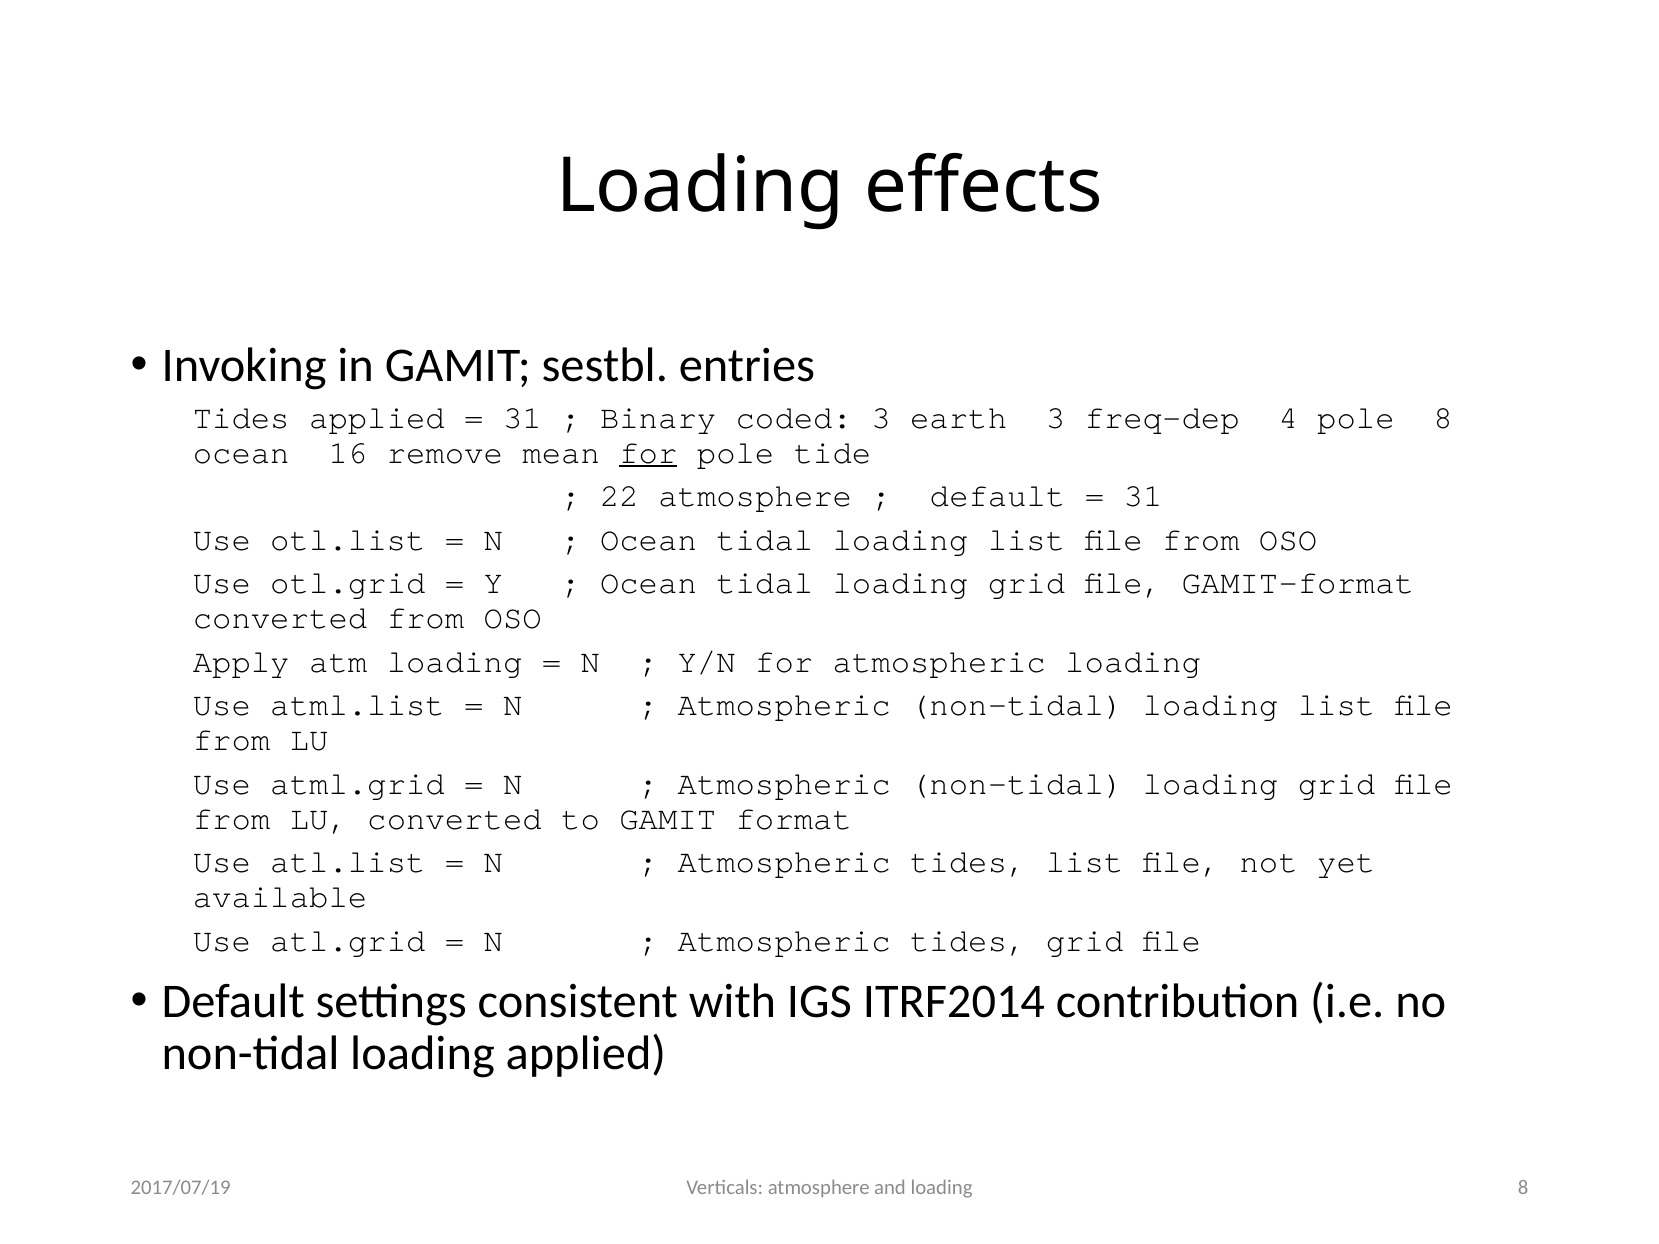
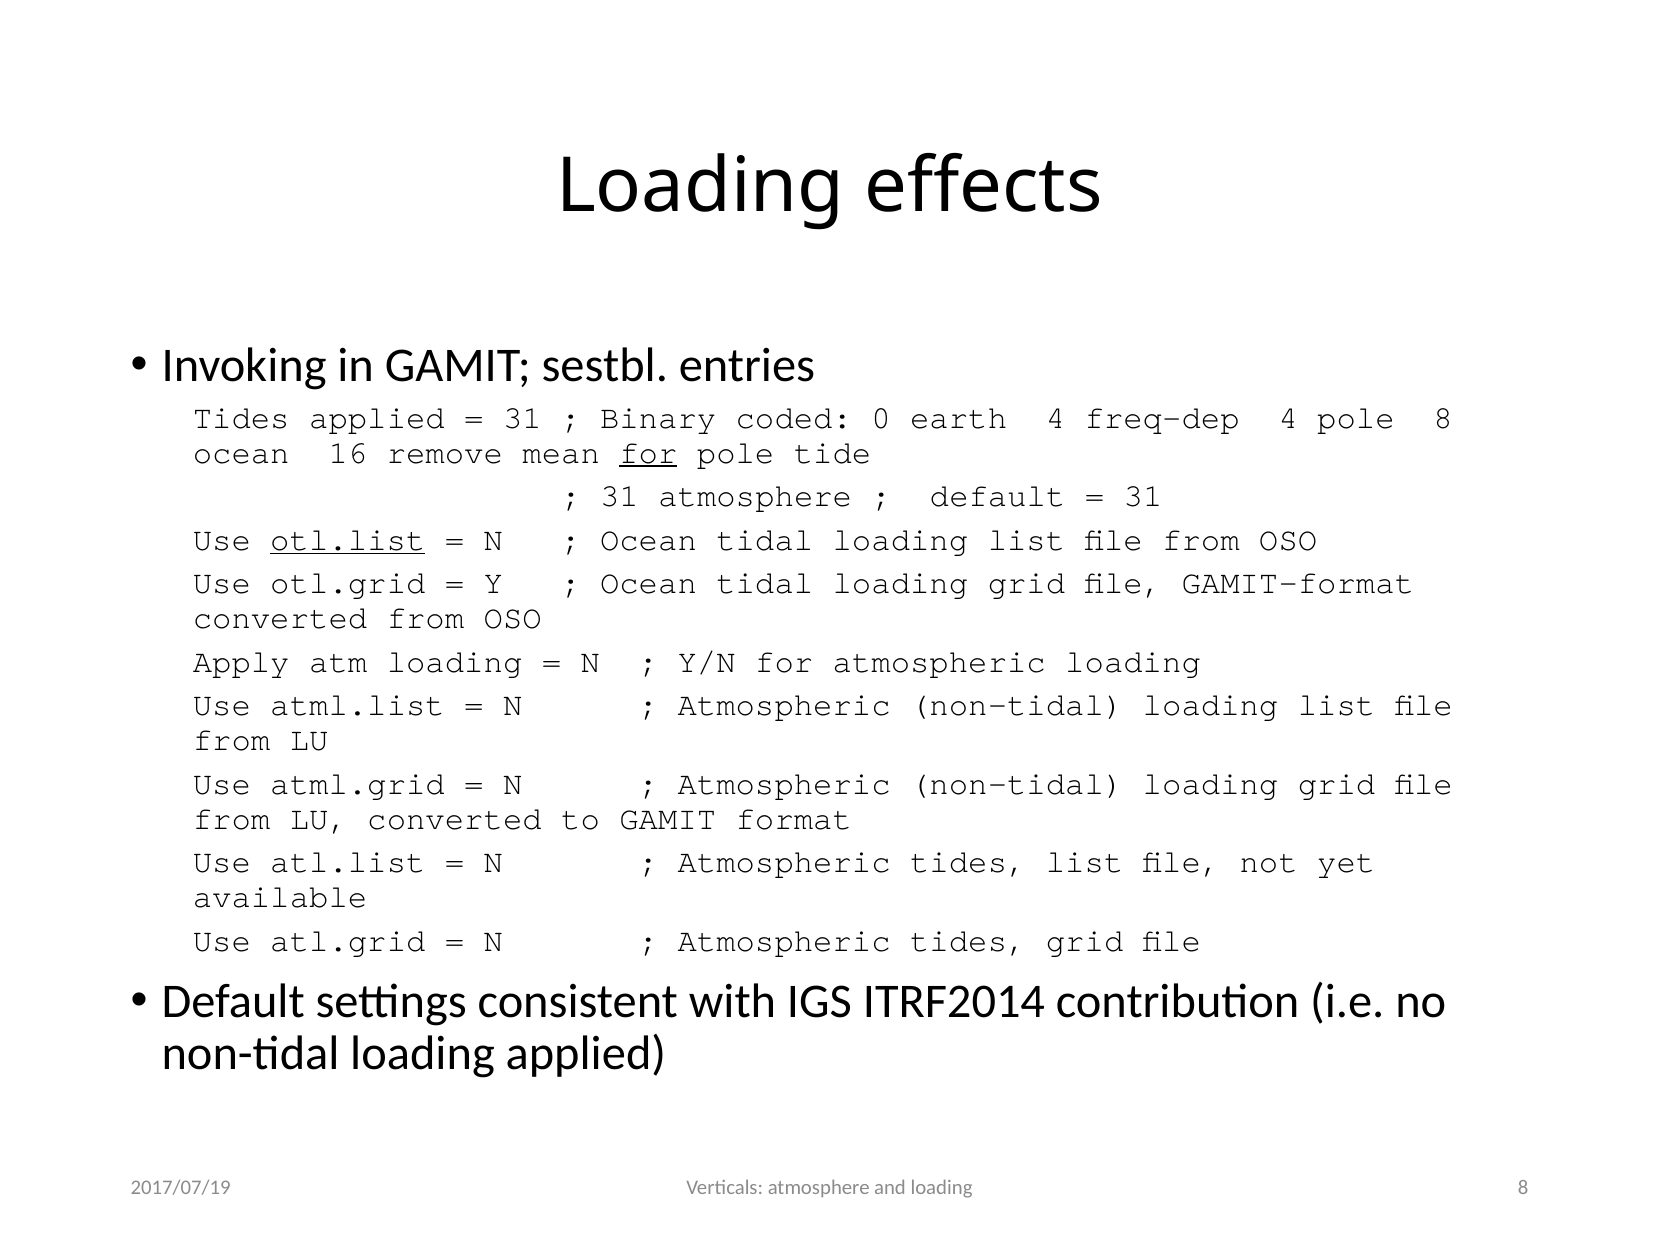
coded 3: 3 -> 0 (881, 418)
earth 3: 3 -> 4 (1055, 418)
22: 22 -> 31 (619, 496)
otl.list underline: none -> present (348, 540)
